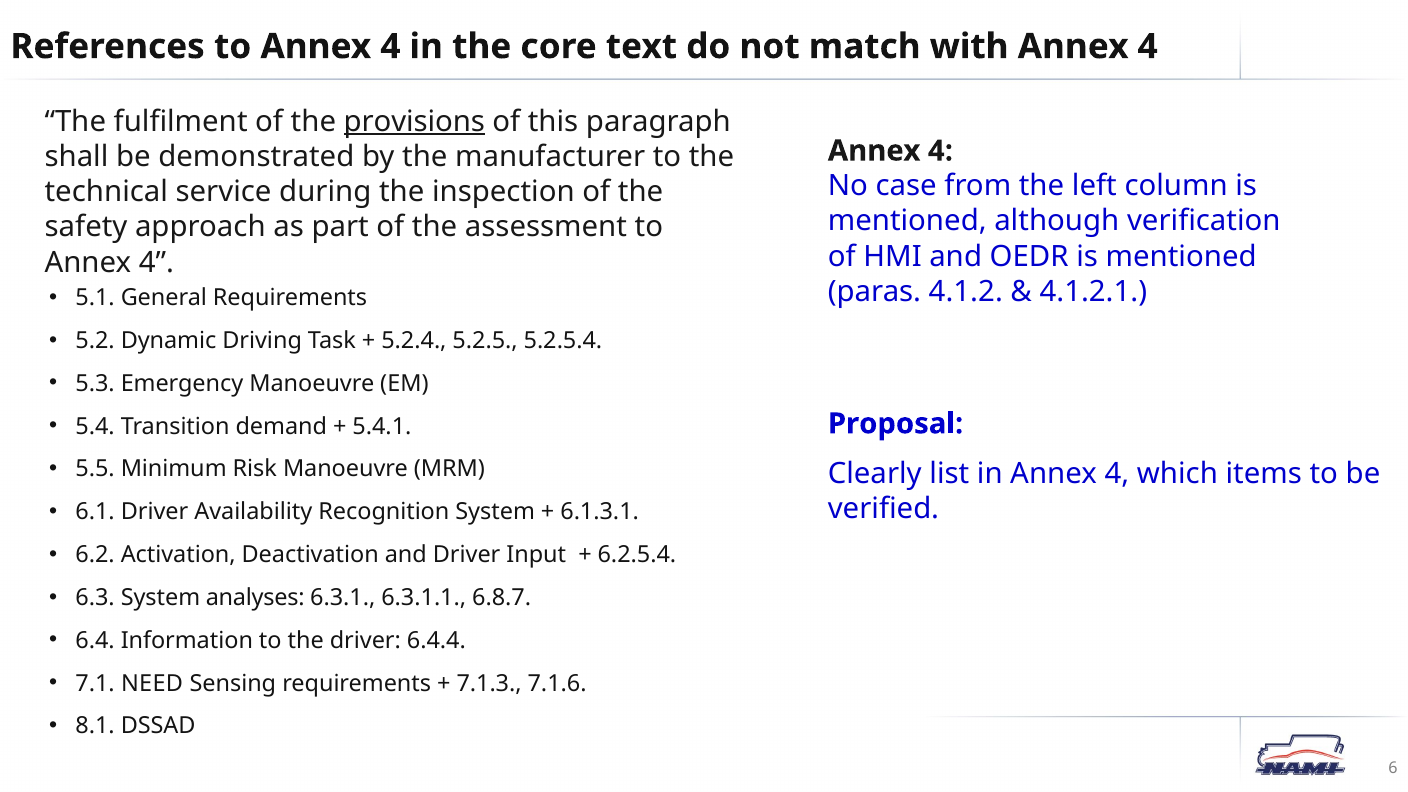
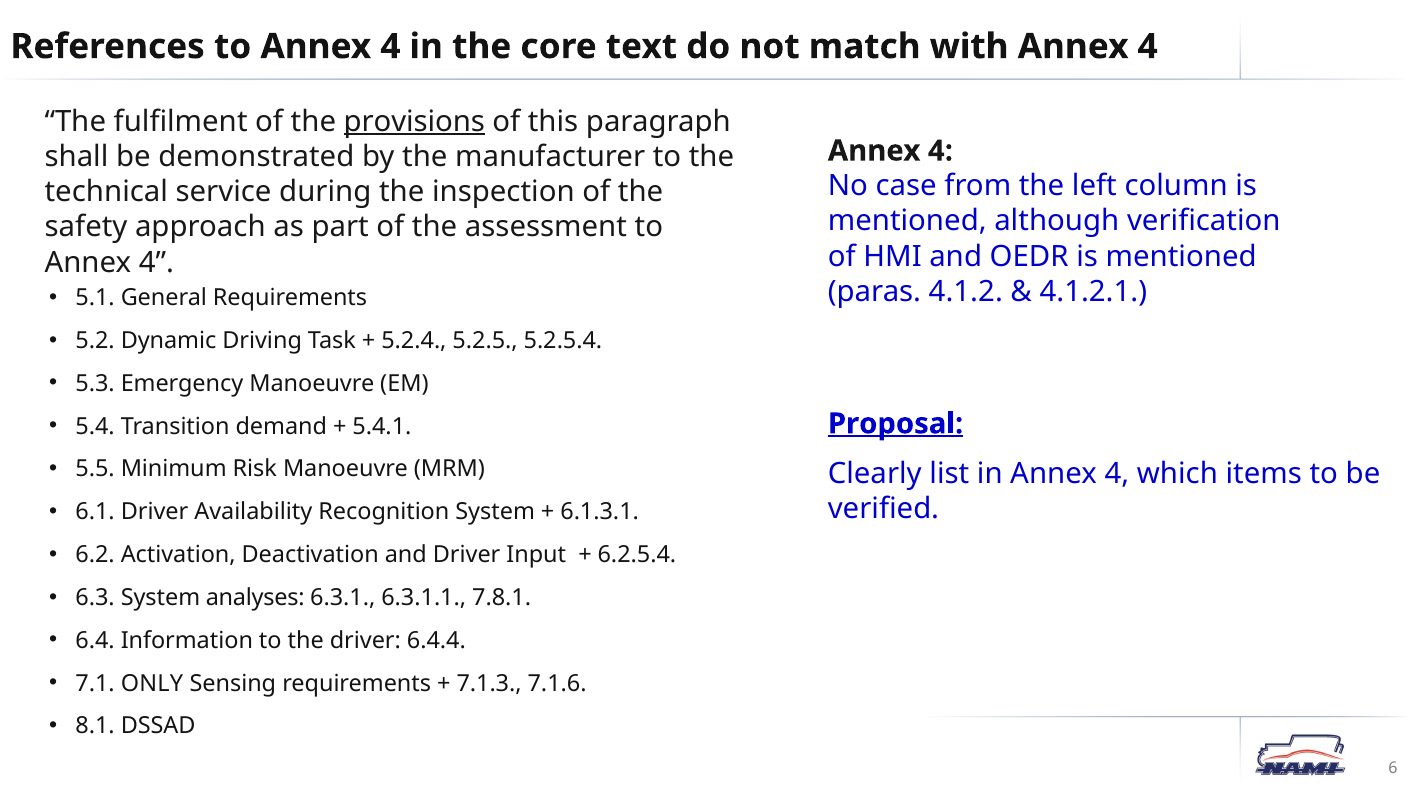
Proposal underline: none -> present (896, 424)
6.8.7: 6.8.7 -> 7.8.1 (502, 598)
NEED: NEED -> ONLY (152, 683)
